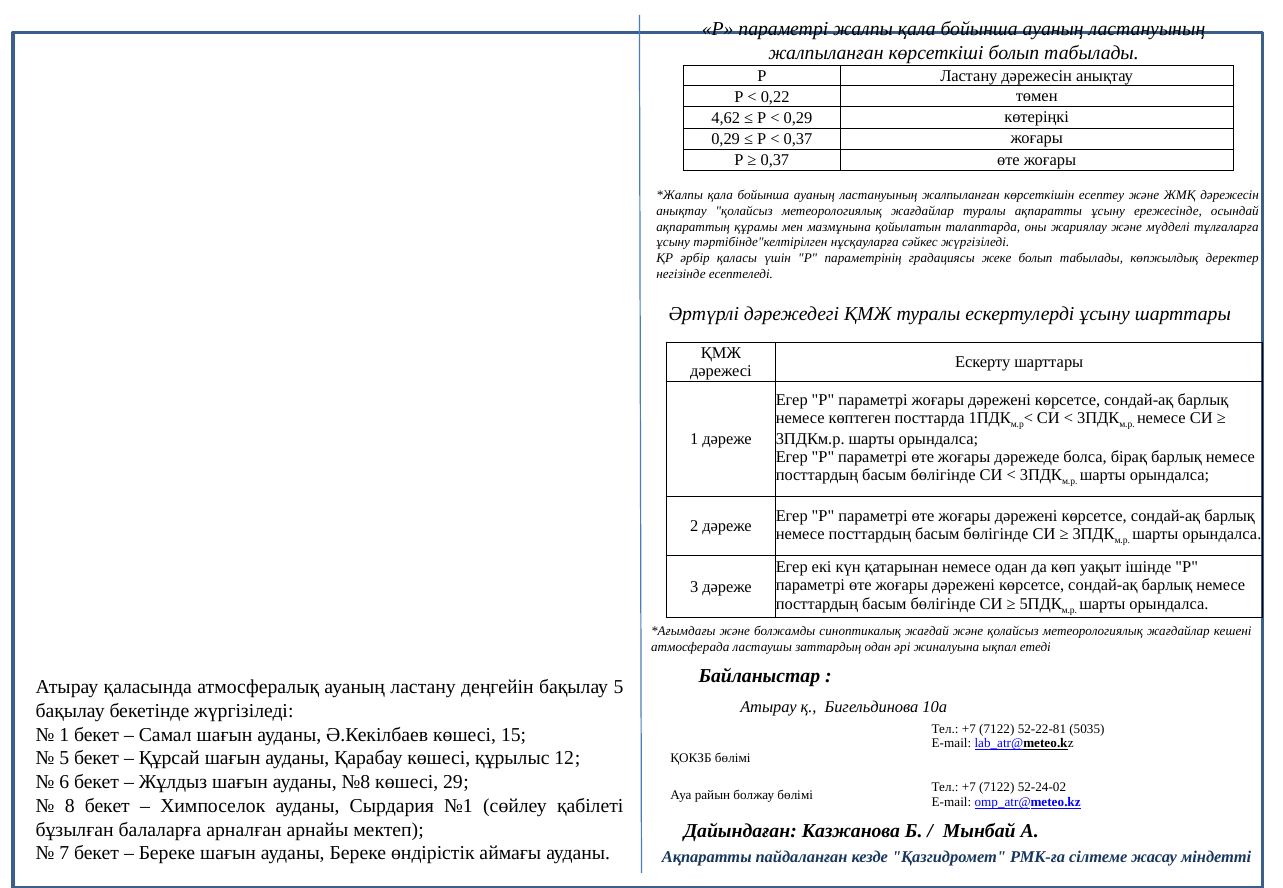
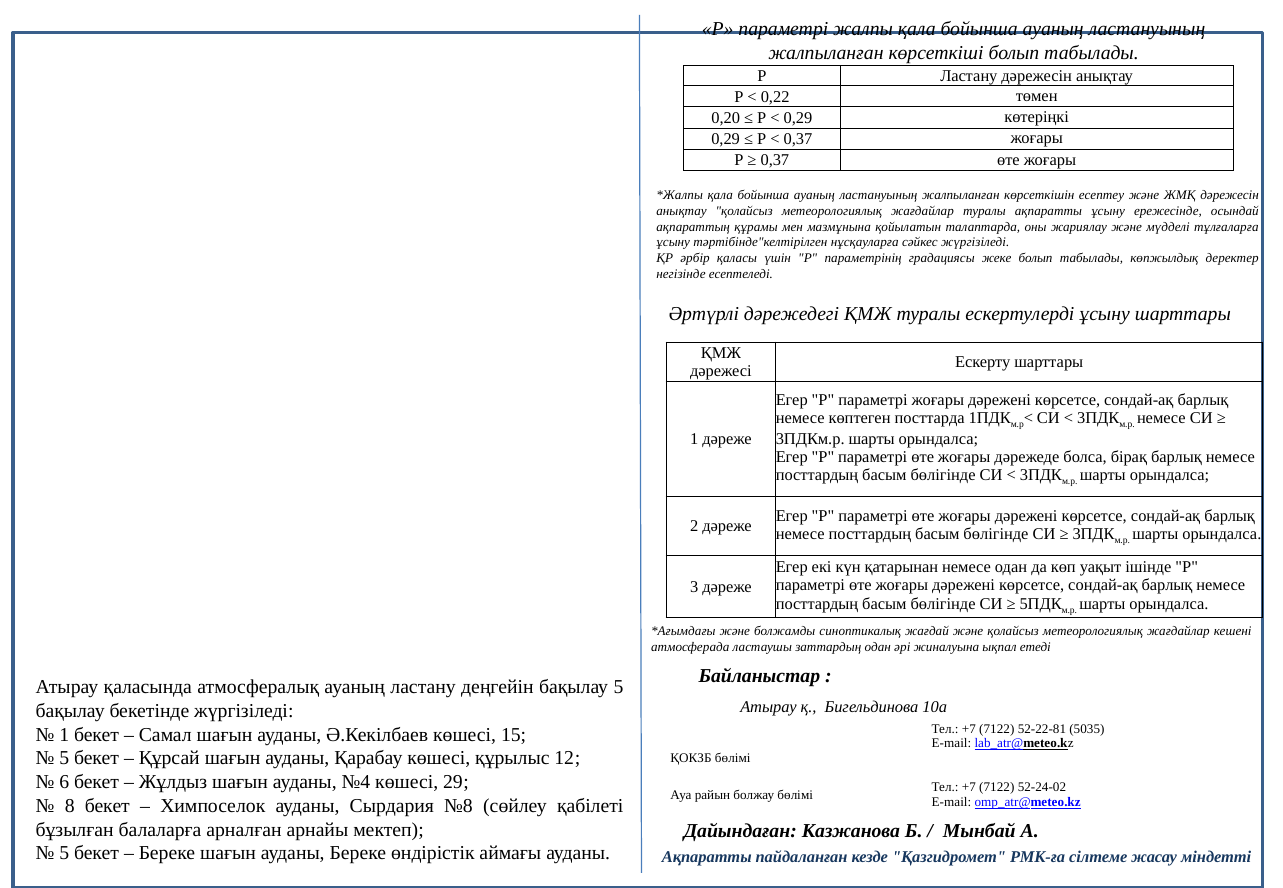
4,62: 4,62 -> 0,20 (726, 118)
№8: №8 -> №4 (356, 782)
№1: №1 -> №8 (458, 806)
7: 7 -> 5 (64, 853)
